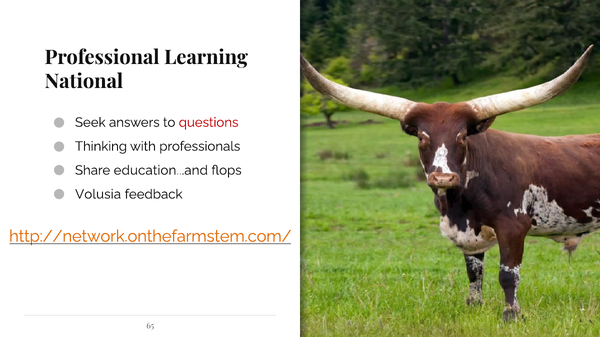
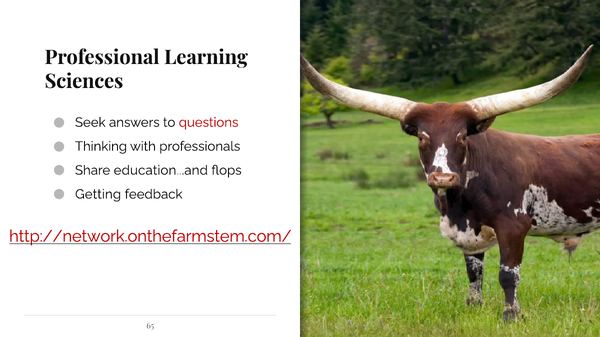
National: National -> Sciences (84, 82)
Volusia: Volusia -> Getting (98, 195)
http://network.onthefarmstem.com/ colour: orange -> red (150, 237)
